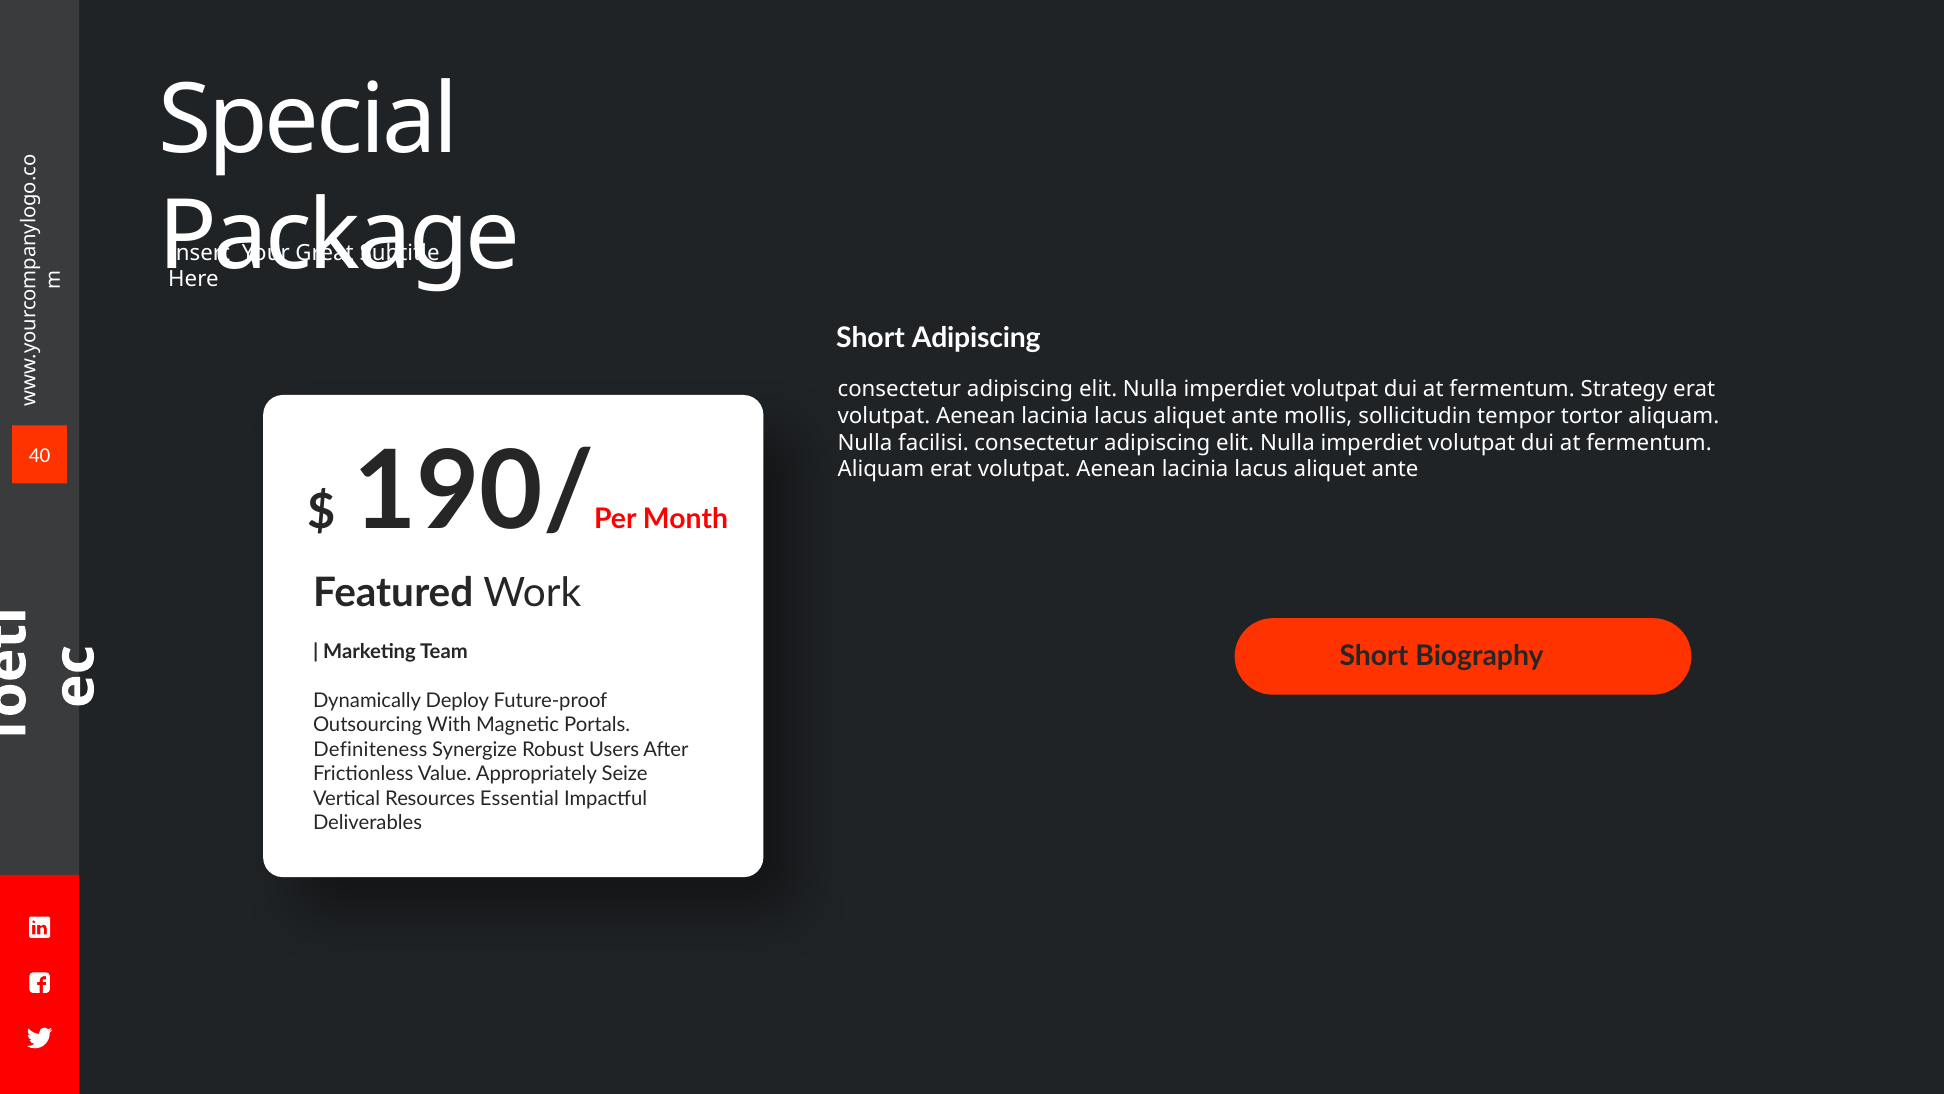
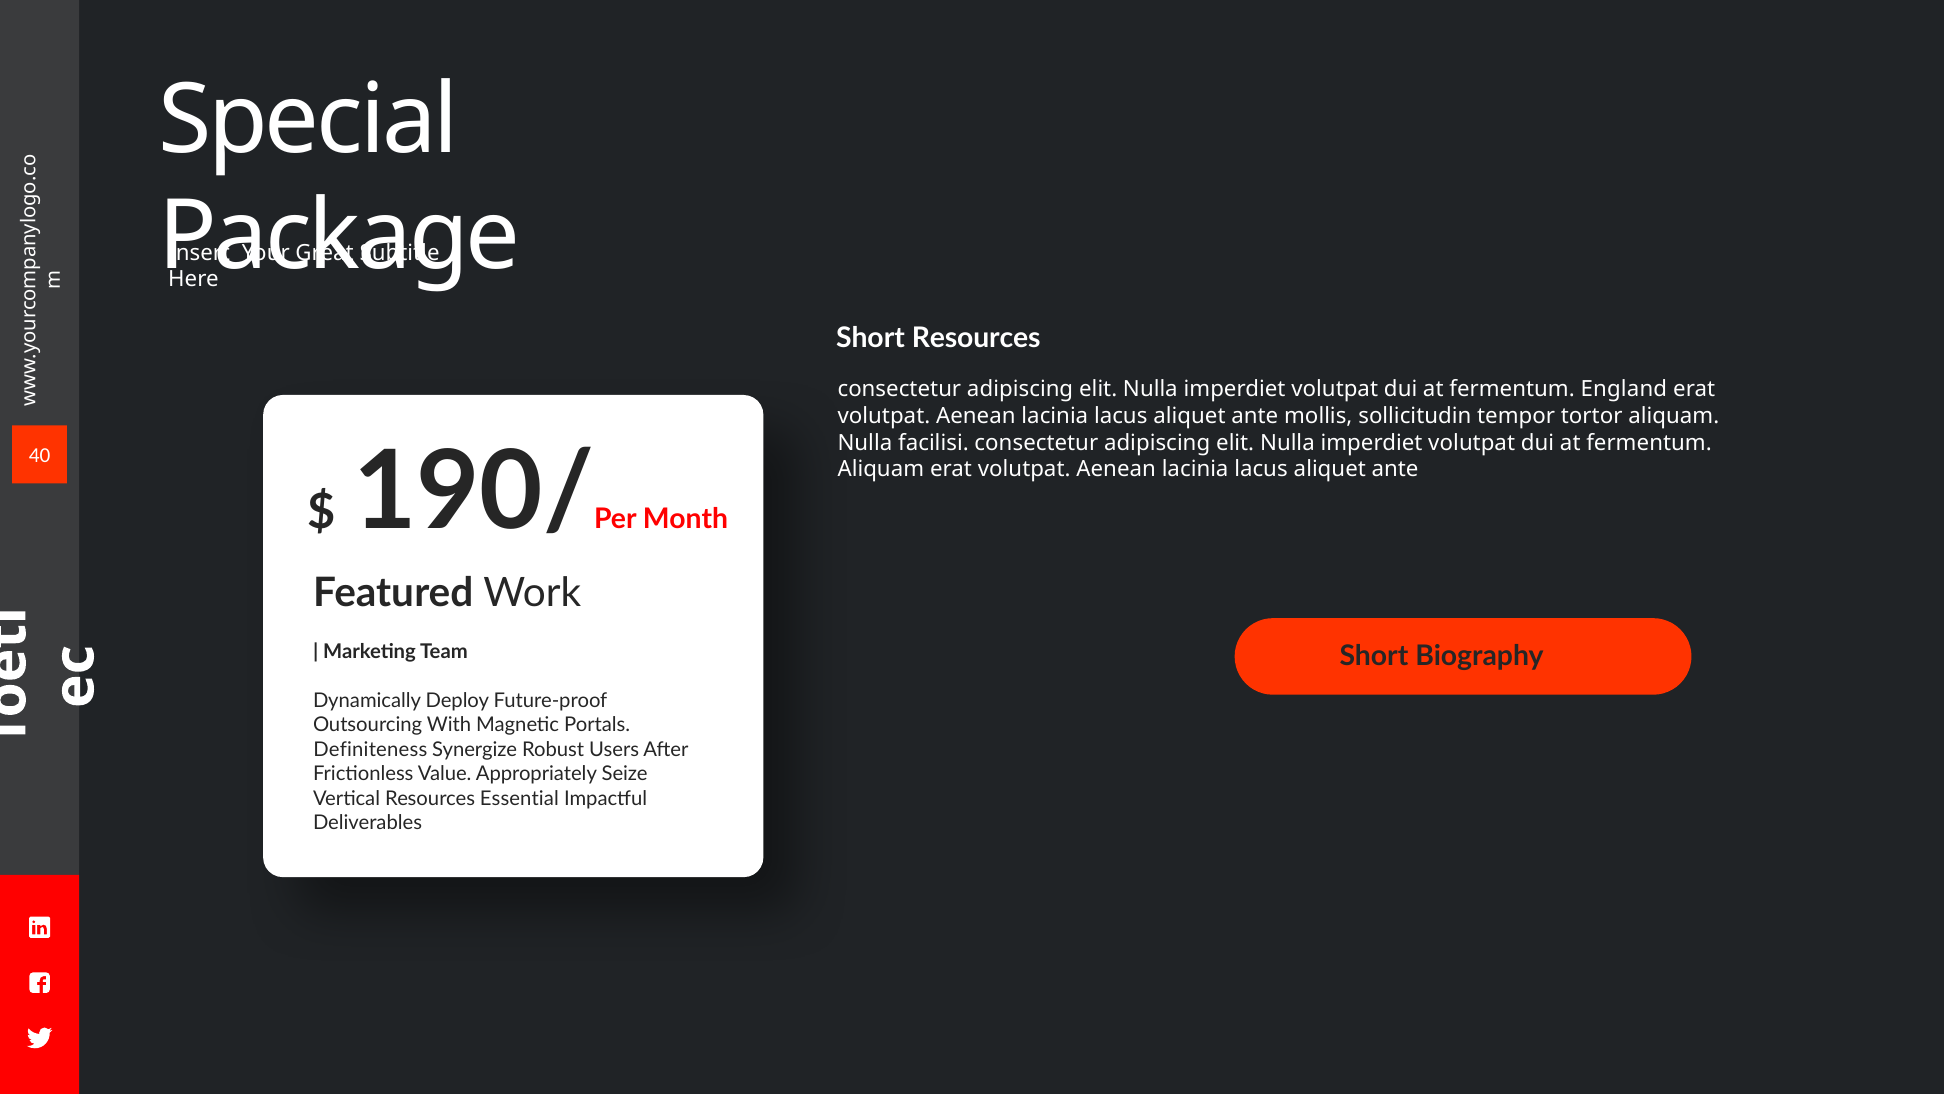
Short Adipiscing: Adipiscing -> Resources (976, 338)
Strategy: Strategy -> England (1624, 389)
